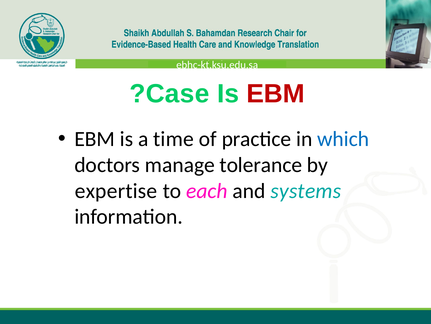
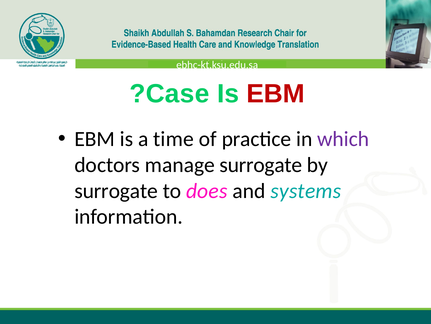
which colour: blue -> purple (343, 139)
manage tolerance: tolerance -> surrogate (261, 165)
expertise: expertise -> surrogate (116, 190)
each: each -> does (207, 190)
